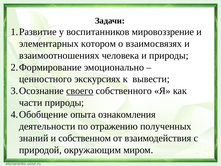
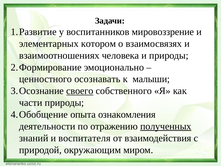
экскурсиях: экскурсиях -> осознавать (97, 79)
вывести: вывести -> малыши (151, 79)
полученных underline: none -> present (166, 126)
собственном: собственном -> воспитателя (85, 138)
